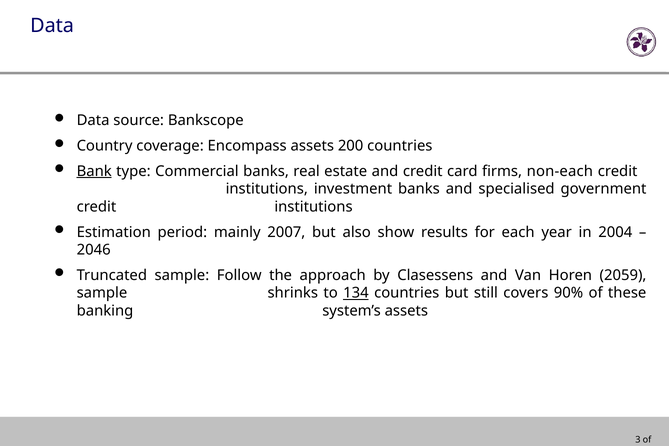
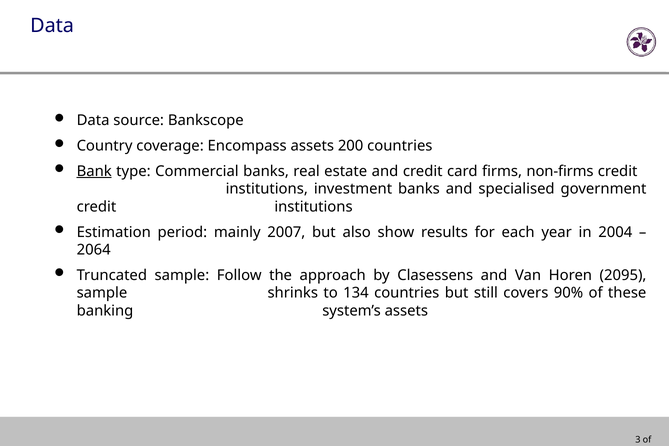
non-each: non-each -> non-firms (560, 171)
2046: 2046 -> 2064 (94, 250)
2059: 2059 -> 2095 (623, 275)
134 underline: present -> none (356, 293)
